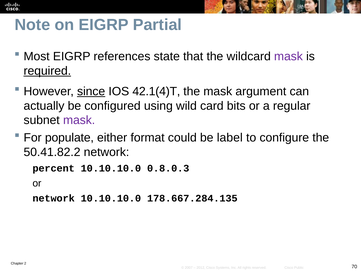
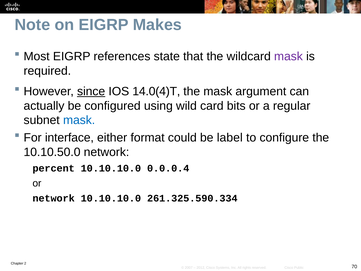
Partial: Partial -> Makes (157, 25)
required underline: present -> none (47, 71)
42.1(4)T: 42.1(4)T -> 14.0(4)T (156, 91)
mask colour: purple -> blue (79, 120)
populate: populate -> interface (69, 138)
50.41.82.2: 50.41.82.2 -> 10.10.50.0 (52, 152)
0.8.0.3: 0.8.0.3 -> 0.0.0.4 (168, 168)
178.667.284.135: 178.667.284.135 -> 261.325.590.334 (192, 198)
